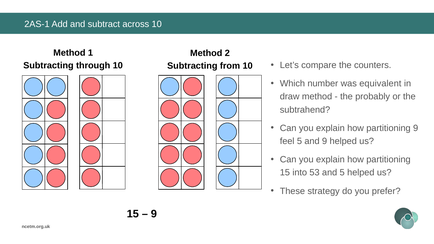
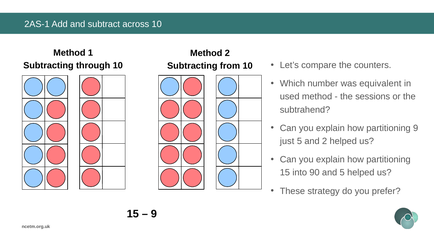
draw: draw -> used (290, 97)
probably: probably -> sessions (373, 97)
feel: feel -> just (287, 141)
and 9: 9 -> 2 (325, 141)
53: 53 -> 90 (315, 173)
